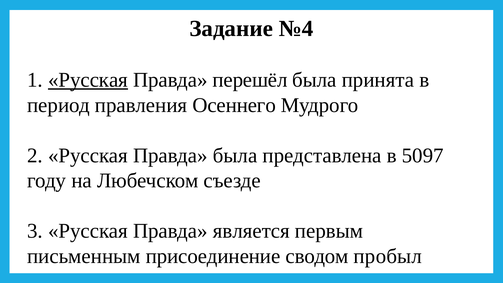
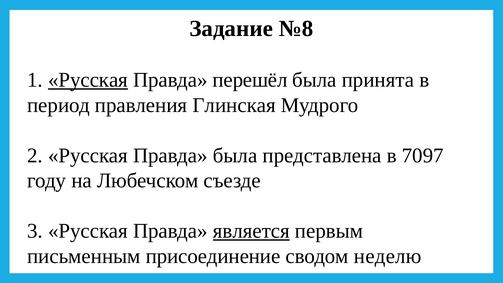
№4: №4 -> №8 (296, 29)
Осеннего: Осеннего -> Глинская (234, 105)
5097: 5097 -> 7097 (423, 155)
является underline: none -> present (251, 231)
пробыл: пробыл -> неделю (388, 256)
